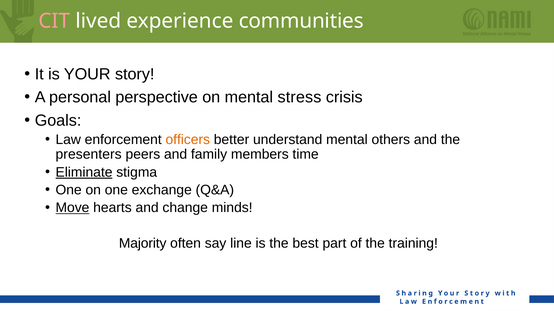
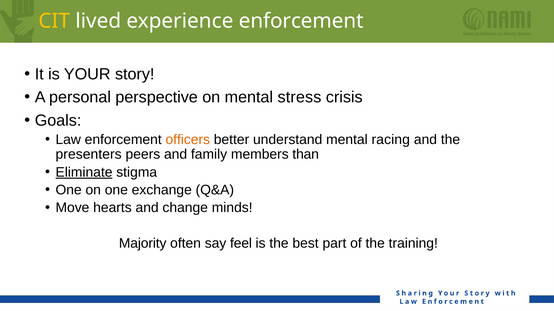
CIT colour: pink -> yellow (54, 21)
experience communities: communities -> enforcement (301, 21)
others: others -> racing (391, 140)
time: time -> than (306, 155)
Move underline: present -> none (72, 208)
line: line -> feel (241, 244)
